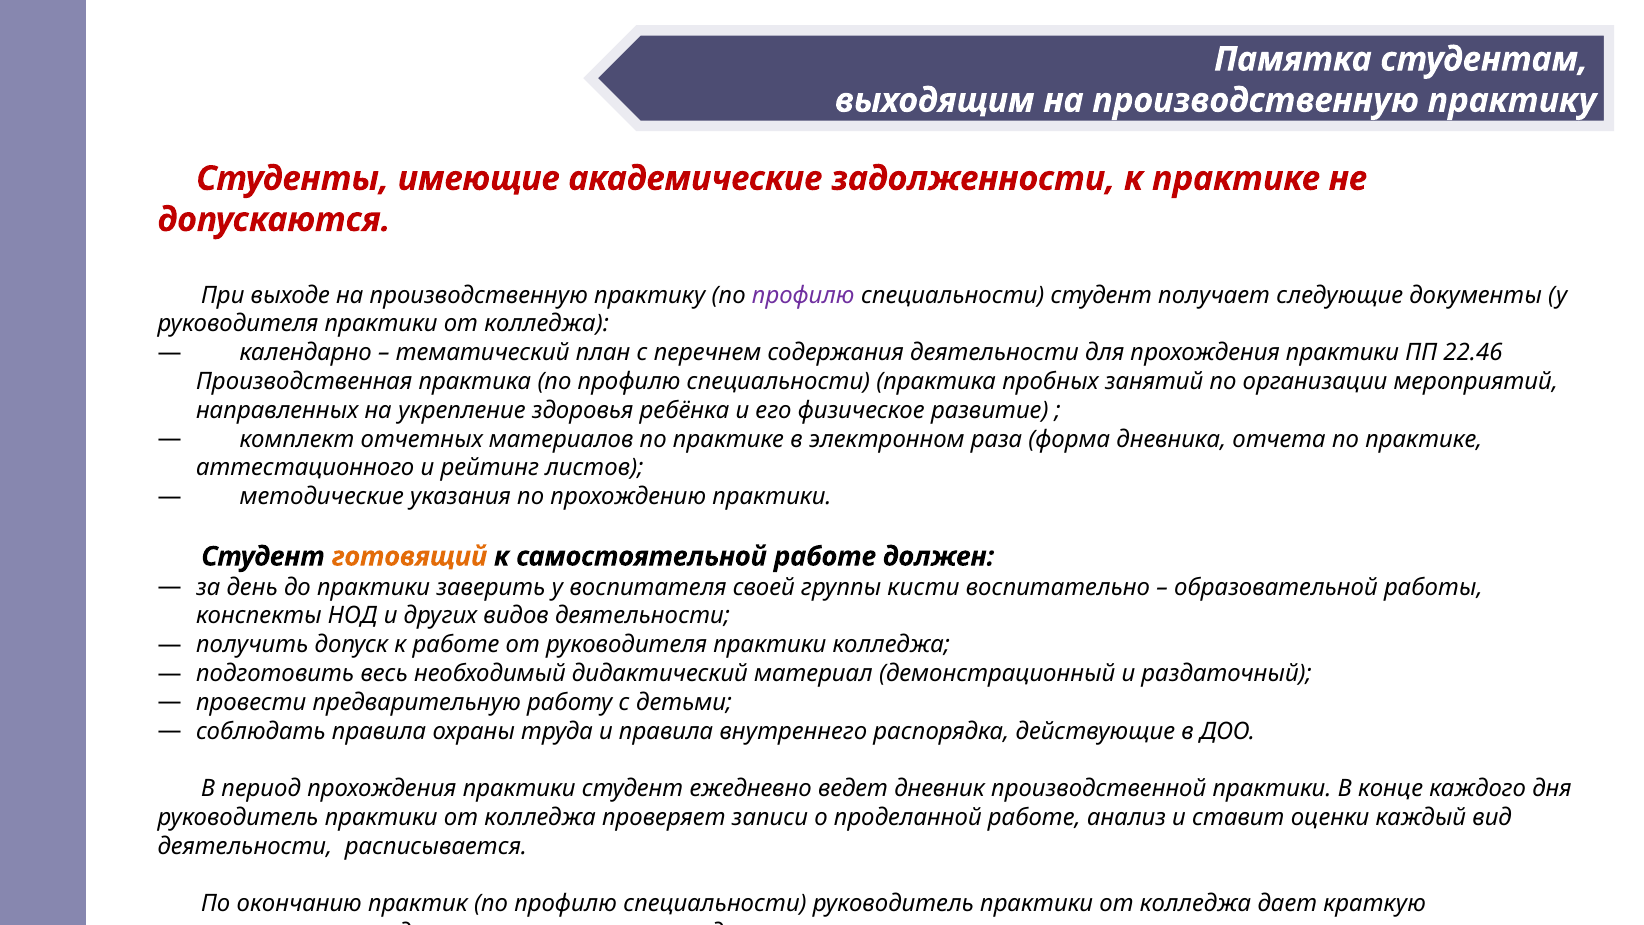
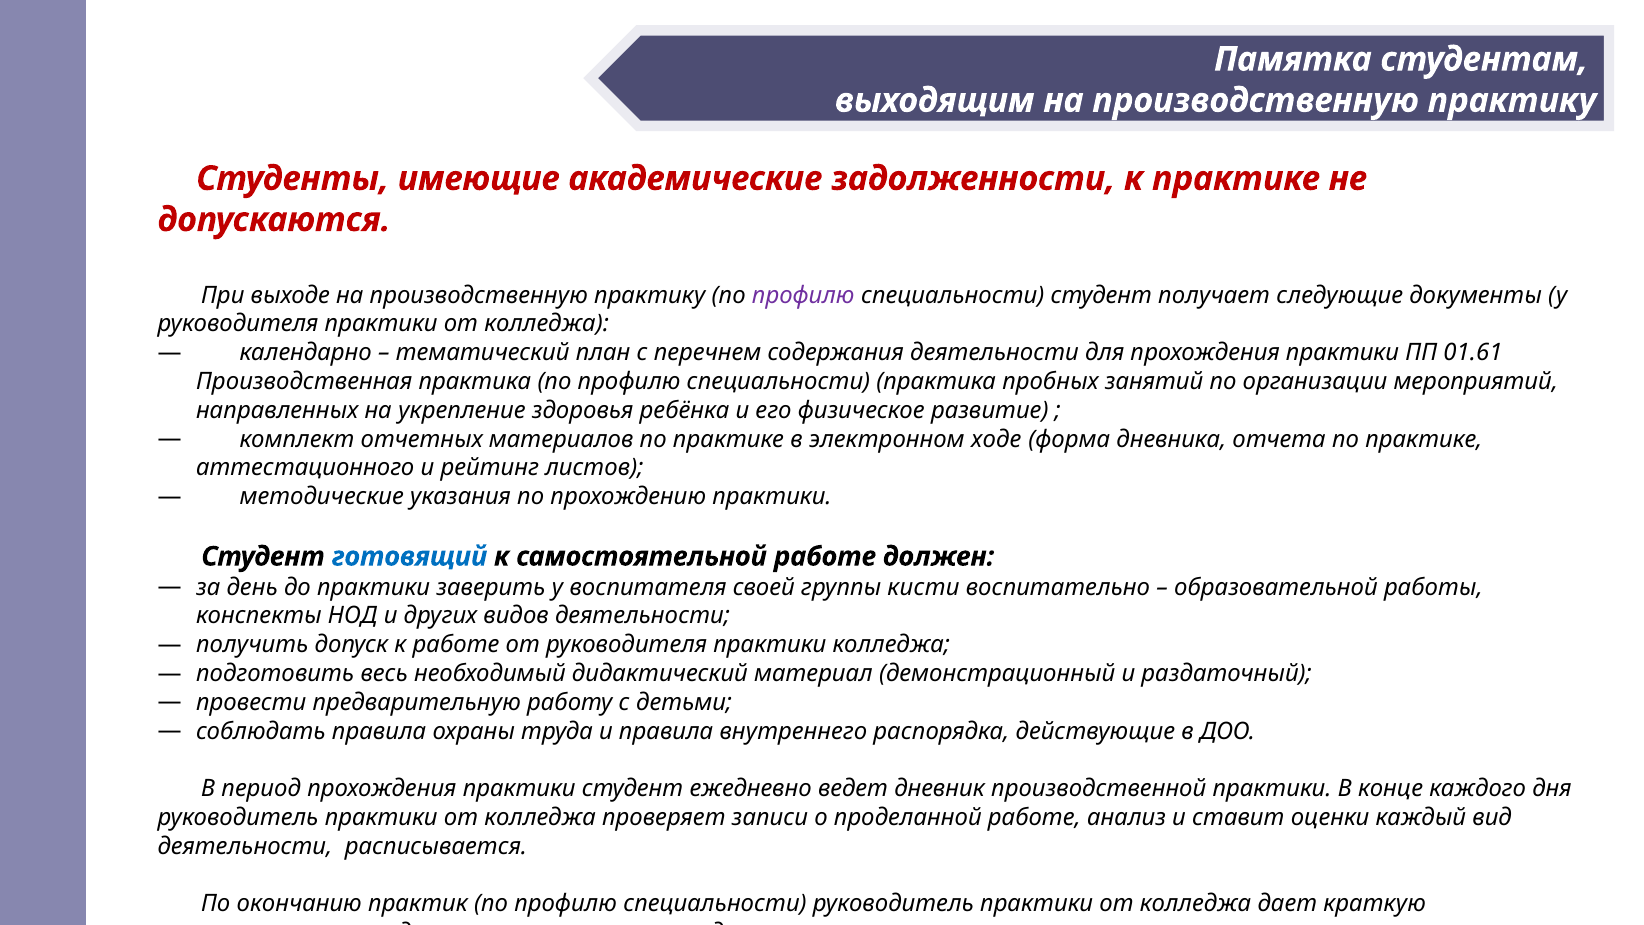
22.46: 22.46 -> 01.61 (1473, 353)
раза: раза -> ходе (996, 439)
готовящий colour: orange -> blue (410, 556)
